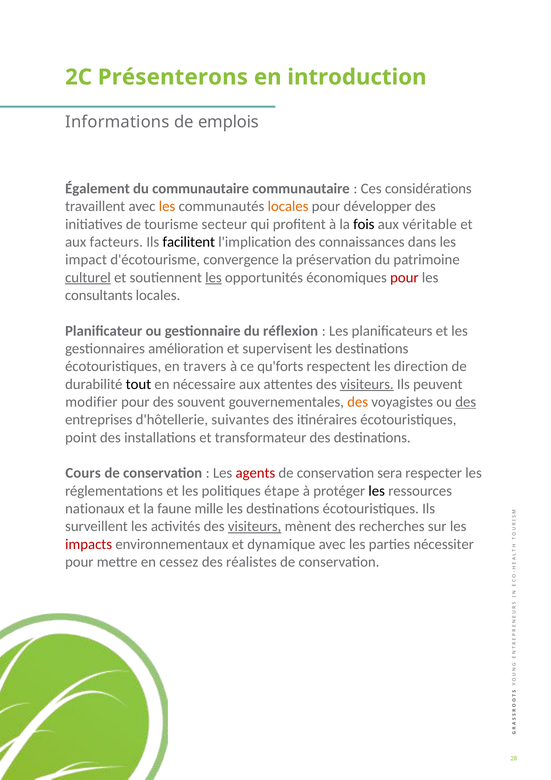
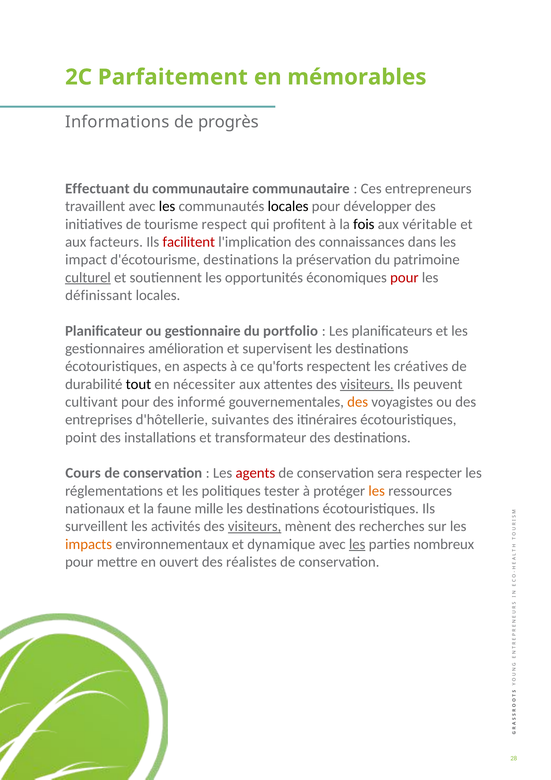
Présenterons: Présenterons -> Parfaitement (173, 77)
introduction: introduction -> mémorables (357, 77)
emplois: emplois -> progrès (228, 122)
Également: Également -> Effectuant (97, 188)
considérations: considérations -> entrepreneurs (428, 188)
les colour: orange -> black (167, 206)
locales colour: orange -> black (288, 206)
secteur: secteur -> respect (224, 224)
facilitent colour: black -> red (189, 242)
d'écotourisme convergence: convergence -> destinations (241, 259)
les underline: present -> none (213, 277)
consultants: consultants -> définissant (99, 295)
réflexion: réflexion -> portfolio (291, 331)
travers: travers -> aspects (205, 366)
direction: direction -> créatives (421, 366)
nécessaire: nécessaire -> nécessiter (204, 384)
modifier: modifier -> cultivant (91, 402)
souvent: souvent -> informé (201, 402)
des underline: present -> none (466, 402)
étape: étape -> tester (282, 490)
les colour: black -> orange (377, 490)
impacts colour: red -> orange (89, 544)
les underline: none -> present (357, 544)
nécessiter: nécessiter -> nombreux (444, 544)
cessez: cessez -> ouvert (179, 561)
